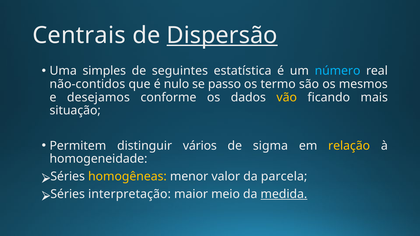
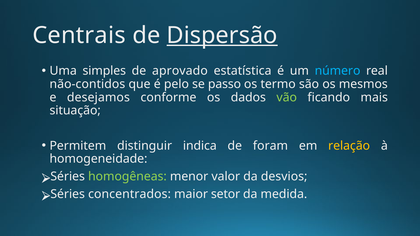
seguintes: seguintes -> aprovado (180, 71)
nulo: nulo -> pelo (176, 84)
vão colour: yellow -> light green (287, 97)
vários: vários -> indica (200, 146)
sigma: sigma -> foram (270, 146)
homogêneas colour: yellow -> light green (127, 177)
parcela: parcela -> desvios (284, 177)
interpretação: interpretação -> concentrados (129, 194)
meio: meio -> setor (226, 194)
medida underline: present -> none (284, 194)
